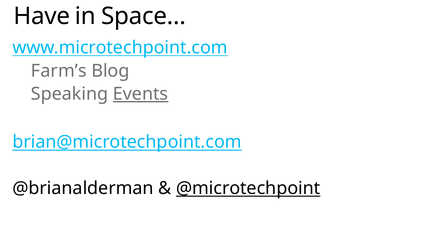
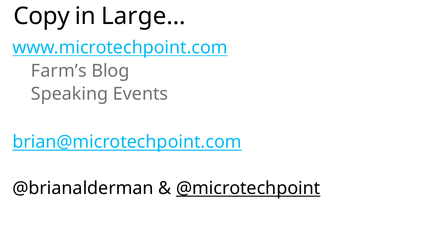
Have: Have -> Copy (42, 16)
Space…: Space… -> Large… (143, 16)
Events underline: present -> none (141, 94)
